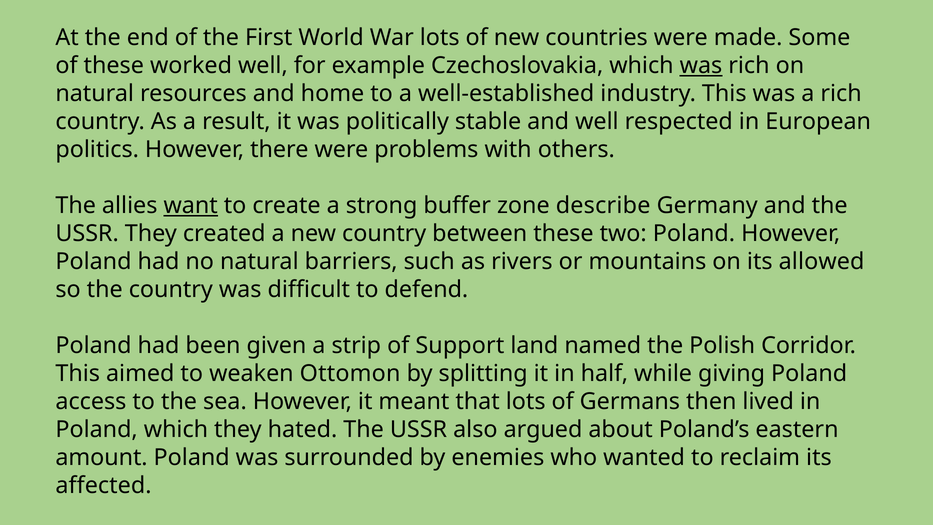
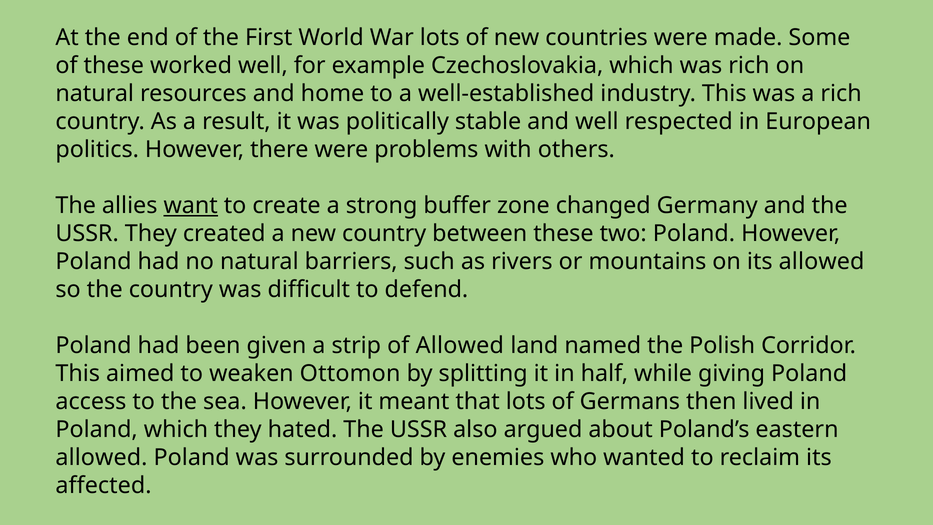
was underline: present -> none (701, 66)
describe: describe -> changed (603, 206)
of Support: Support -> Allowed (460, 346)
amount: amount -> allowed (101, 458)
